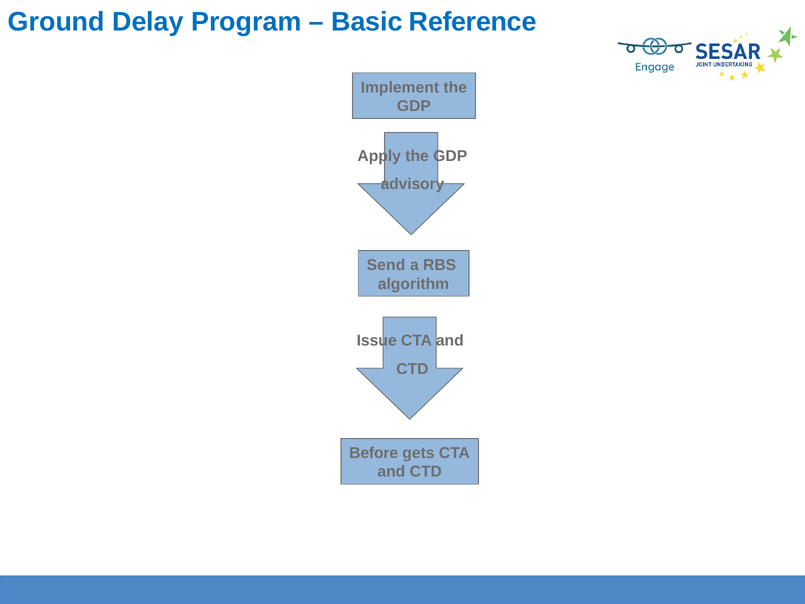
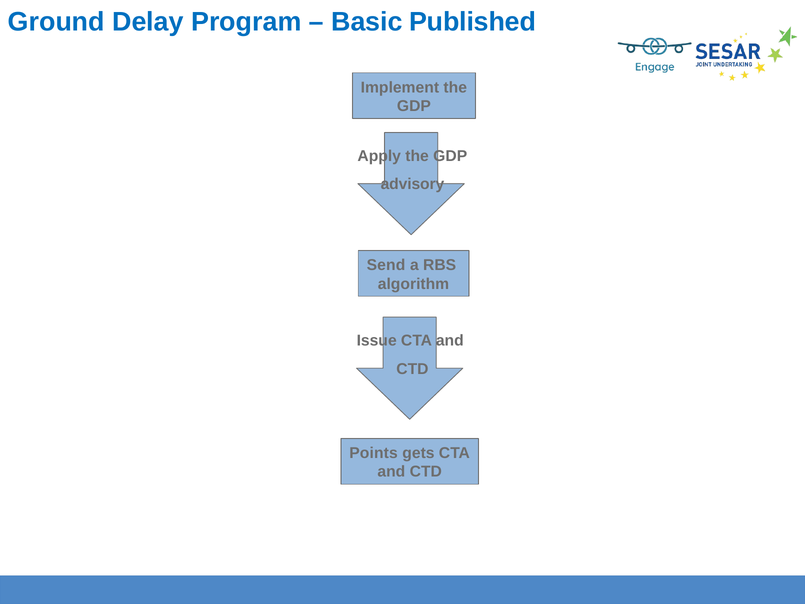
Reference: Reference -> Published (473, 22)
Before: Before -> Points (374, 453)
